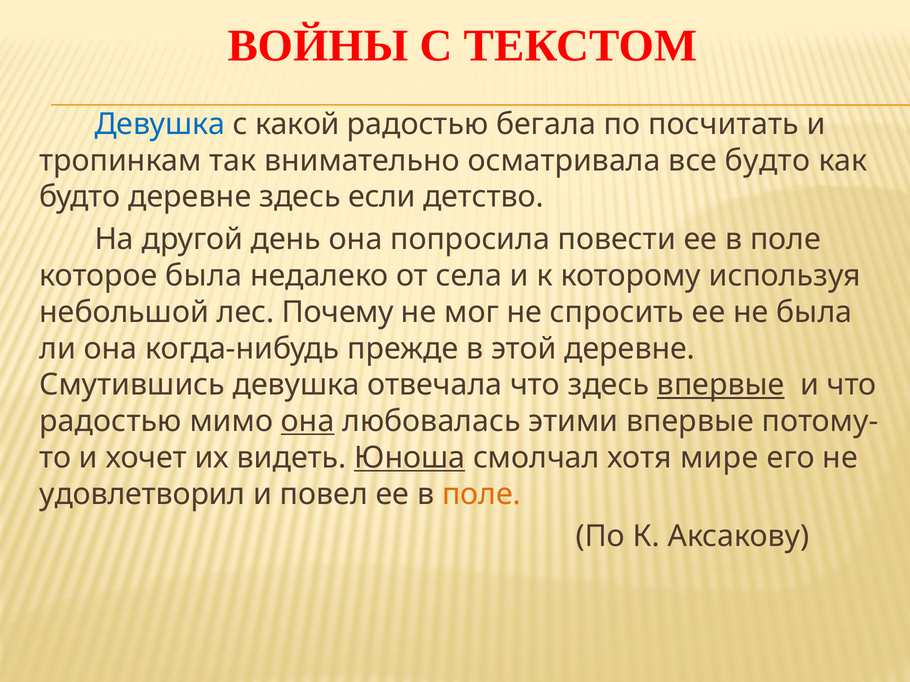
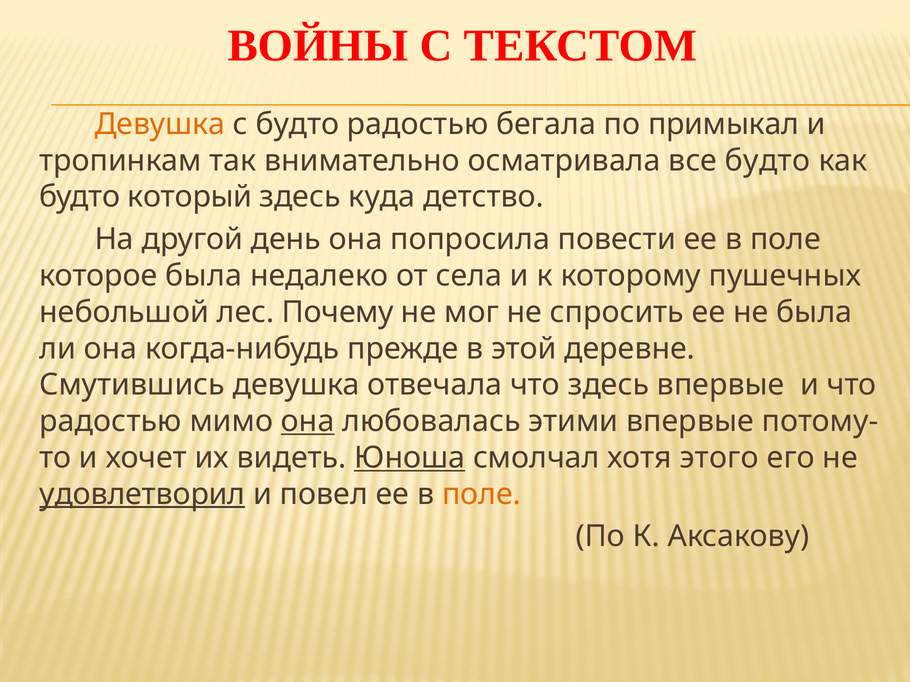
Девушка colour: blue -> orange (160, 124)
с какой: какой -> будто (297, 124)
посчитать: посчитать -> примыкал (724, 124)
будто деревне: деревне -> который (190, 197)
если: если -> куда (382, 197)
используя: используя -> пушечных (785, 276)
впервые underline: present -> none (721, 385)
мире: мире -> этого (719, 458)
удовлетворил underline: none -> present (142, 494)
